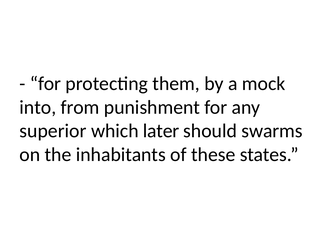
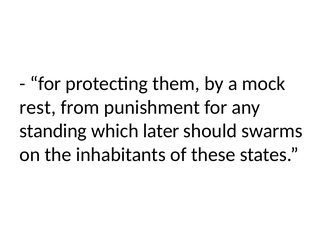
into: into -> rest (38, 107)
superior: superior -> standing (53, 131)
